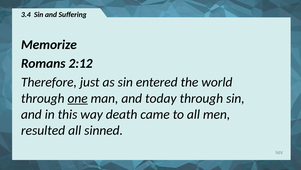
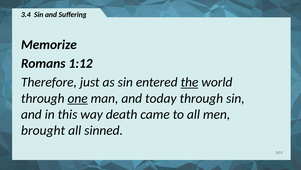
2:12: 2:12 -> 1:12 (81, 63)
the underline: none -> present (190, 82)
resulted: resulted -> brought (43, 130)
